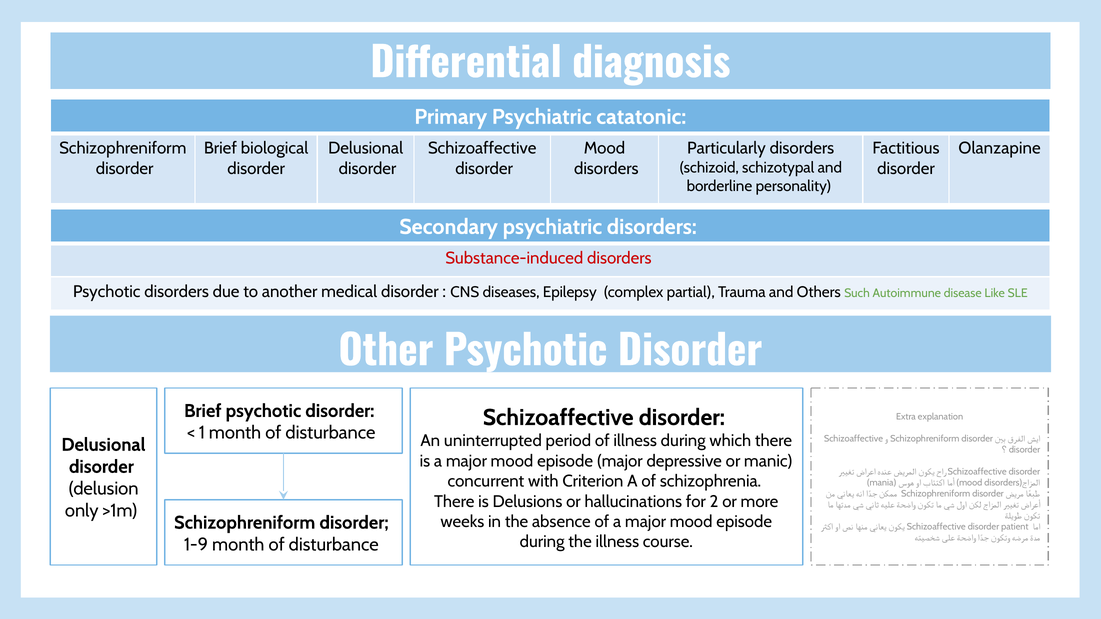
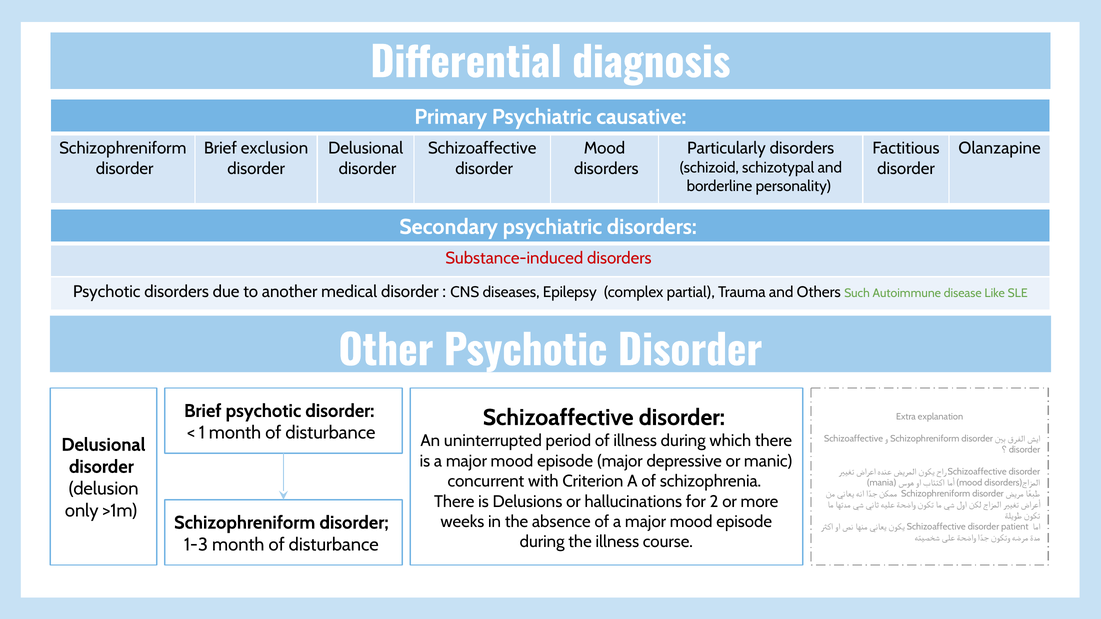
catatonic: catatonic -> causative (641, 117)
biological: biological -> exclusion (274, 148)
1-9: 1-9 -> 1-3 (196, 545)
